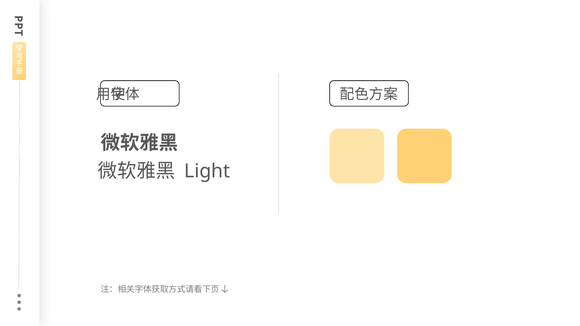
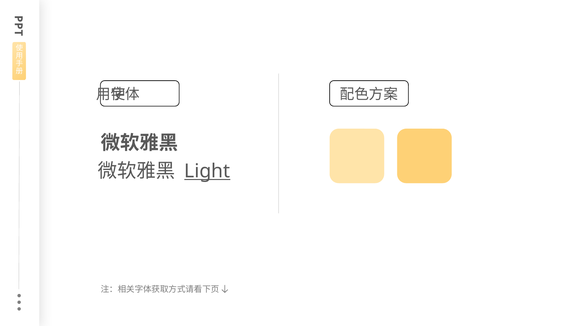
Light underline: none -> present (207, 171)
